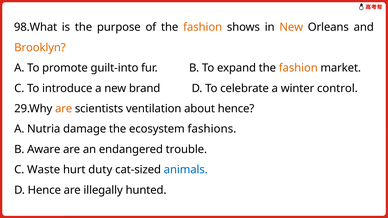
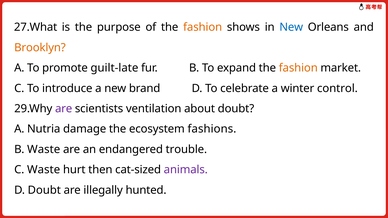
98.What: 98.What -> 27.What (36, 27)
New colour: orange -> blue (291, 27)
guilt-into: guilt-into -> guilt-late (114, 68)
are colour: orange -> purple (64, 109)
about hence: hence -> doubt (236, 109)
B Aware: Aware -> Waste (44, 150)
duty: duty -> then (100, 170)
animals colour: blue -> purple (186, 170)
D Hence: Hence -> Doubt (44, 190)
